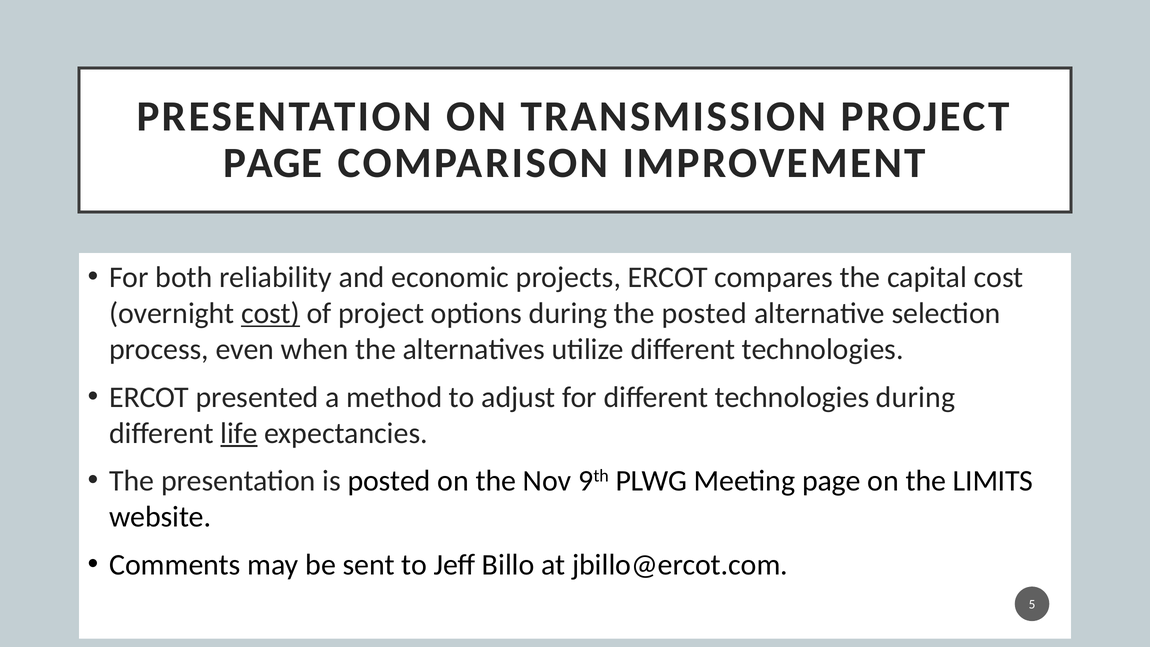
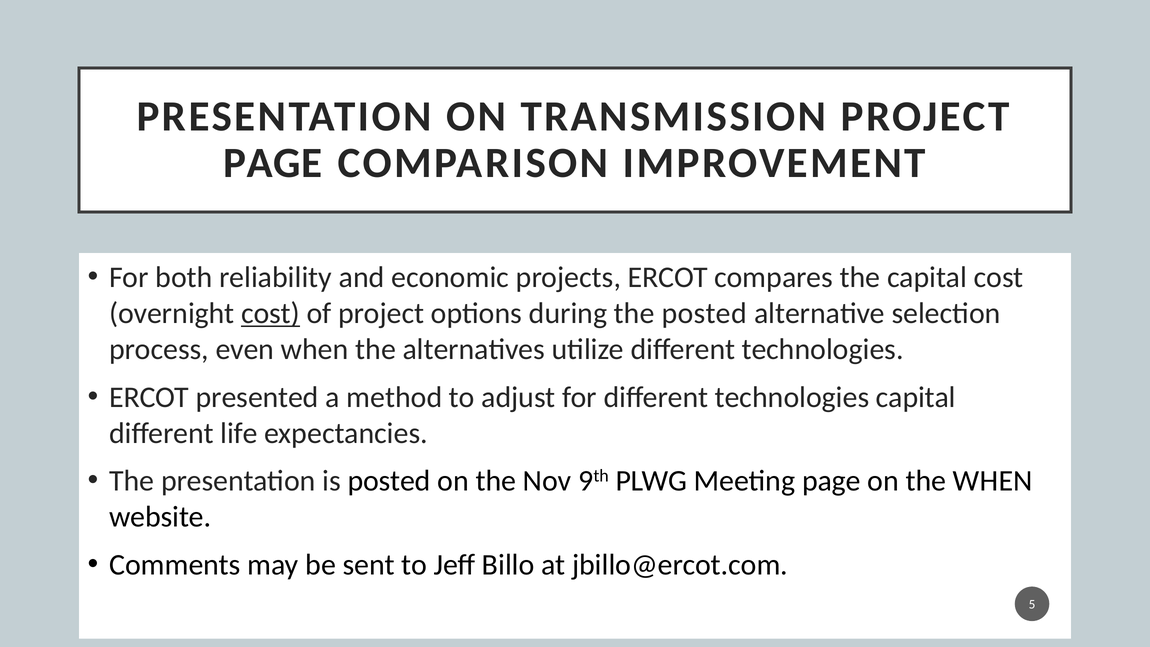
technologies during: during -> capital (916, 397)
life underline: present -> none (239, 433)
the LIMITS: LIMITS -> WHEN (993, 481)
